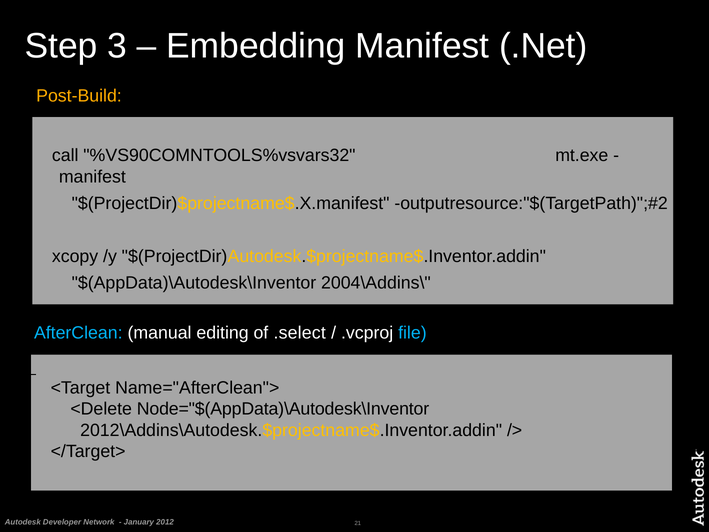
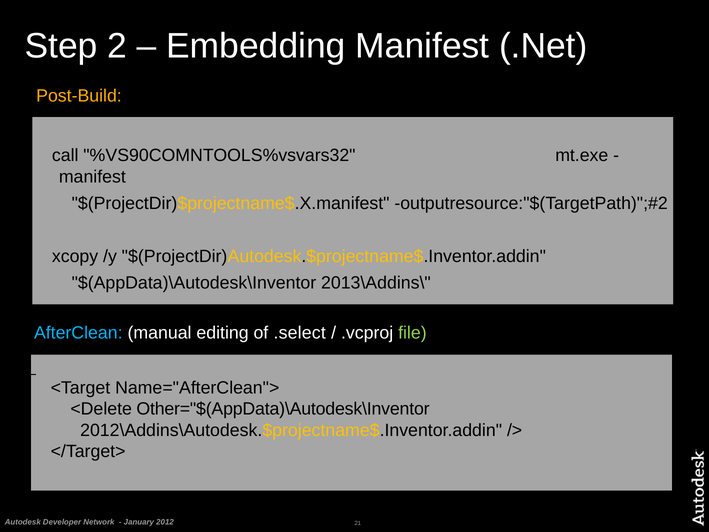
3: 3 -> 2 (117, 46)
2004\Addins\: 2004\Addins\ -> 2013\Addins\ (376, 283)
file colour: light blue -> light green (412, 333)
Node="$(AppData)\Autodesk\Inventor: Node="$(AppData)\Autodesk\Inventor -> Other="$(AppData)\Autodesk\Inventor (283, 409)
